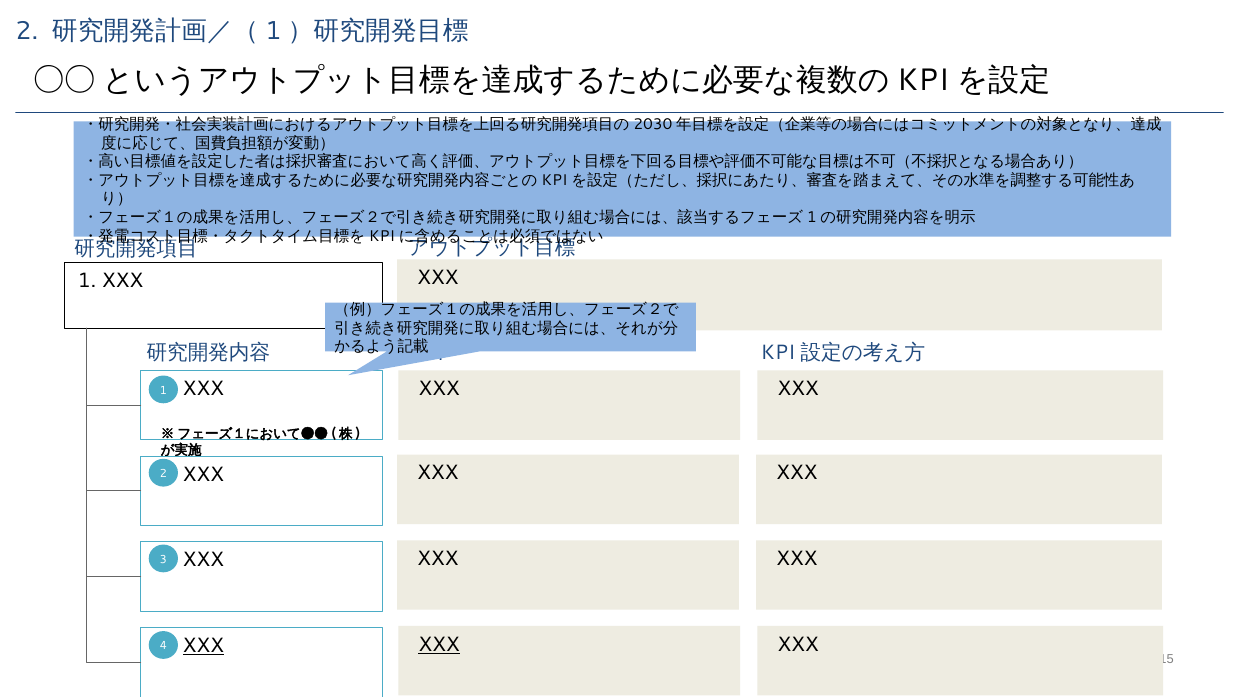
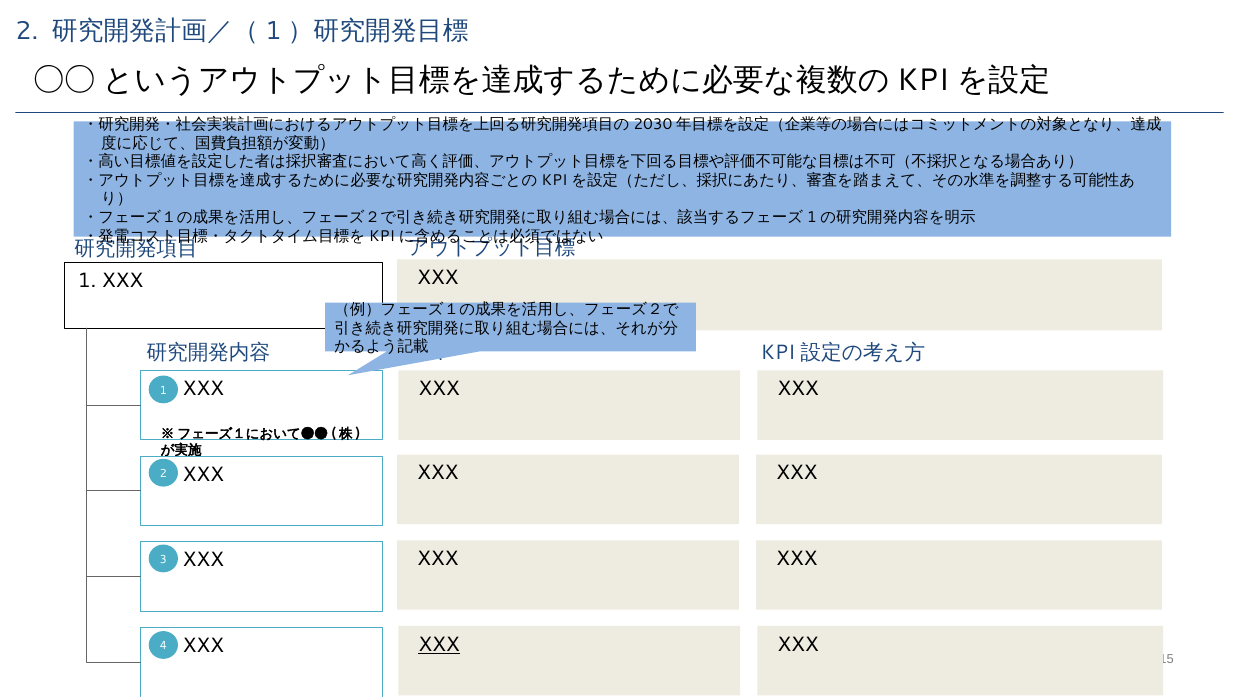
XXX underline: present -> none (203, 646)
